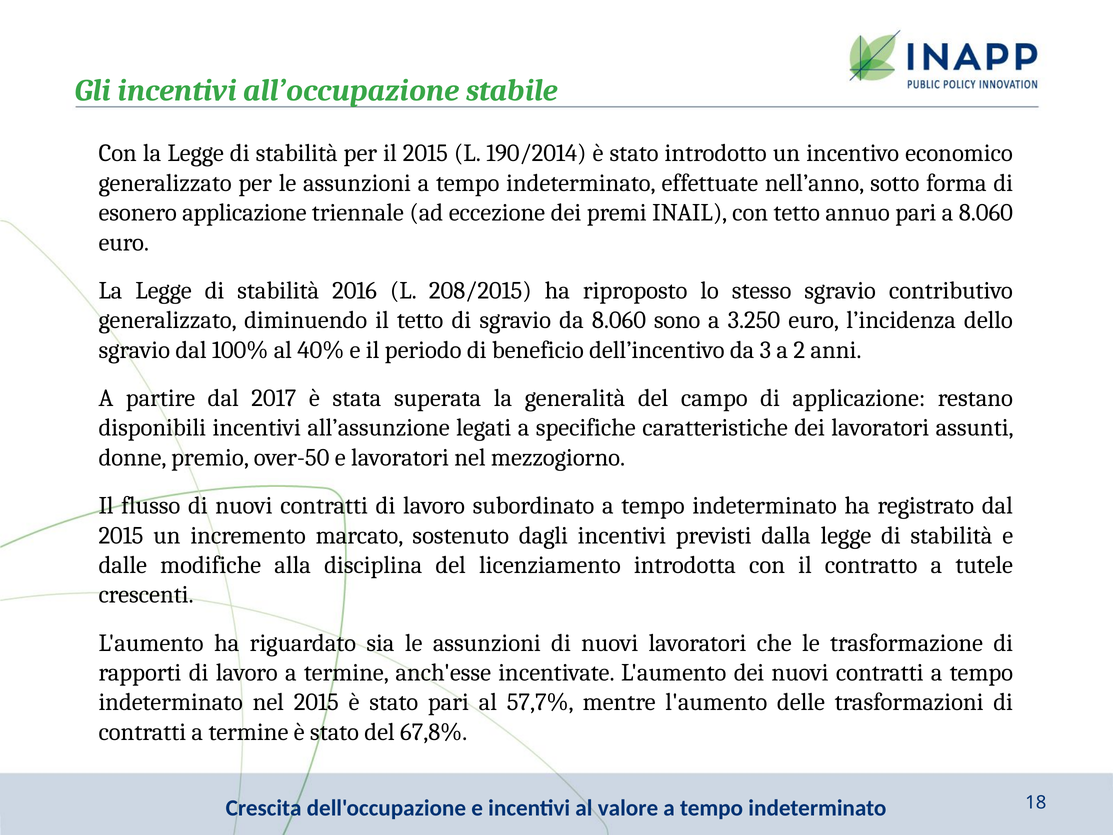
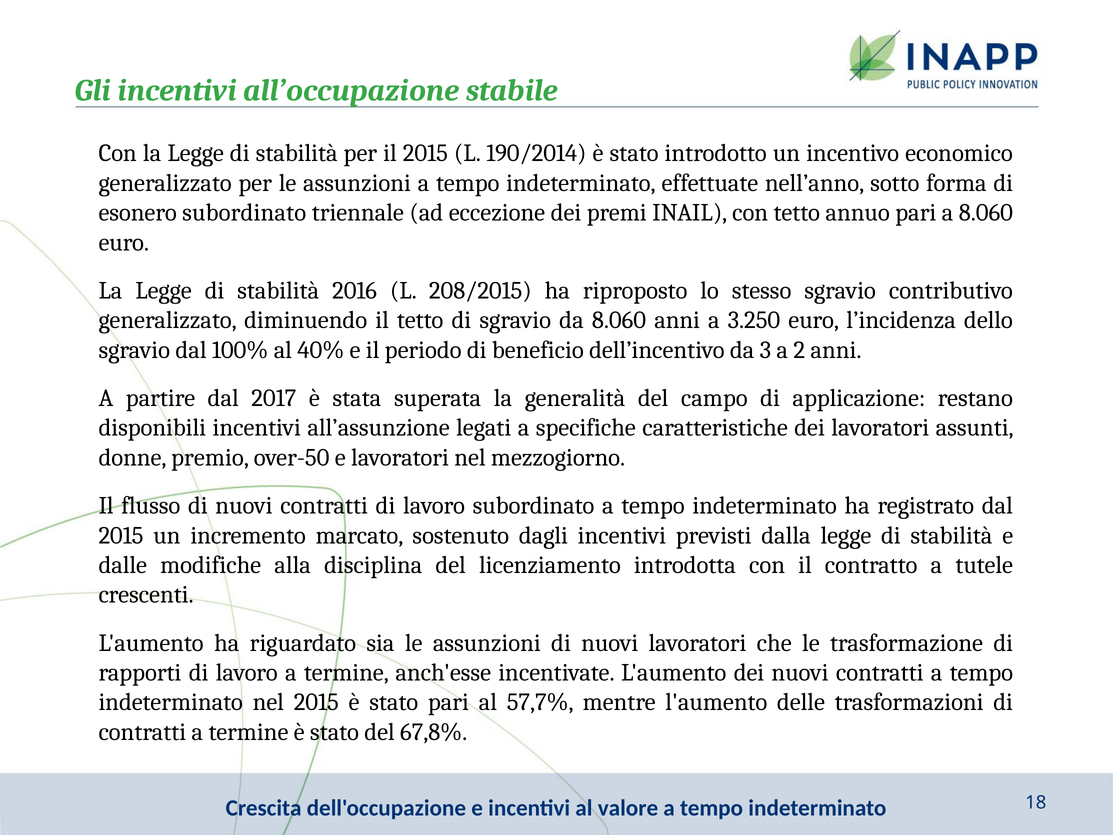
esonero applicazione: applicazione -> subordinato (244, 213)
8.060 sono: sono -> anni (677, 320)
